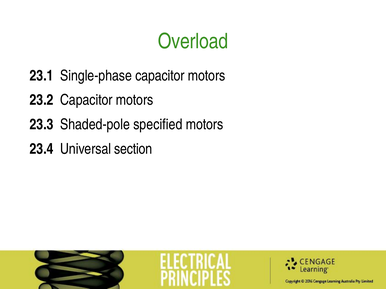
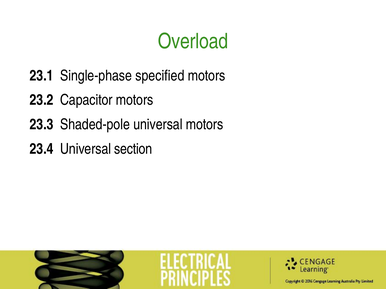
Single-phase capacitor: capacitor -> specified (160, 76)
Shaded-pole specified: specified -> universal (158, 125)
